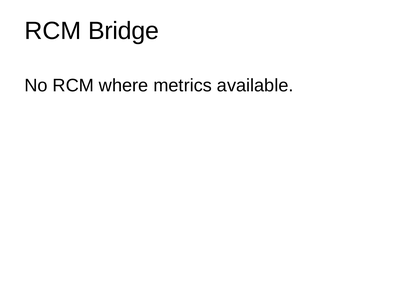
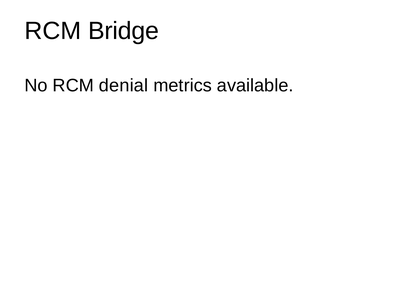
where: where -> denial (124, 86)
